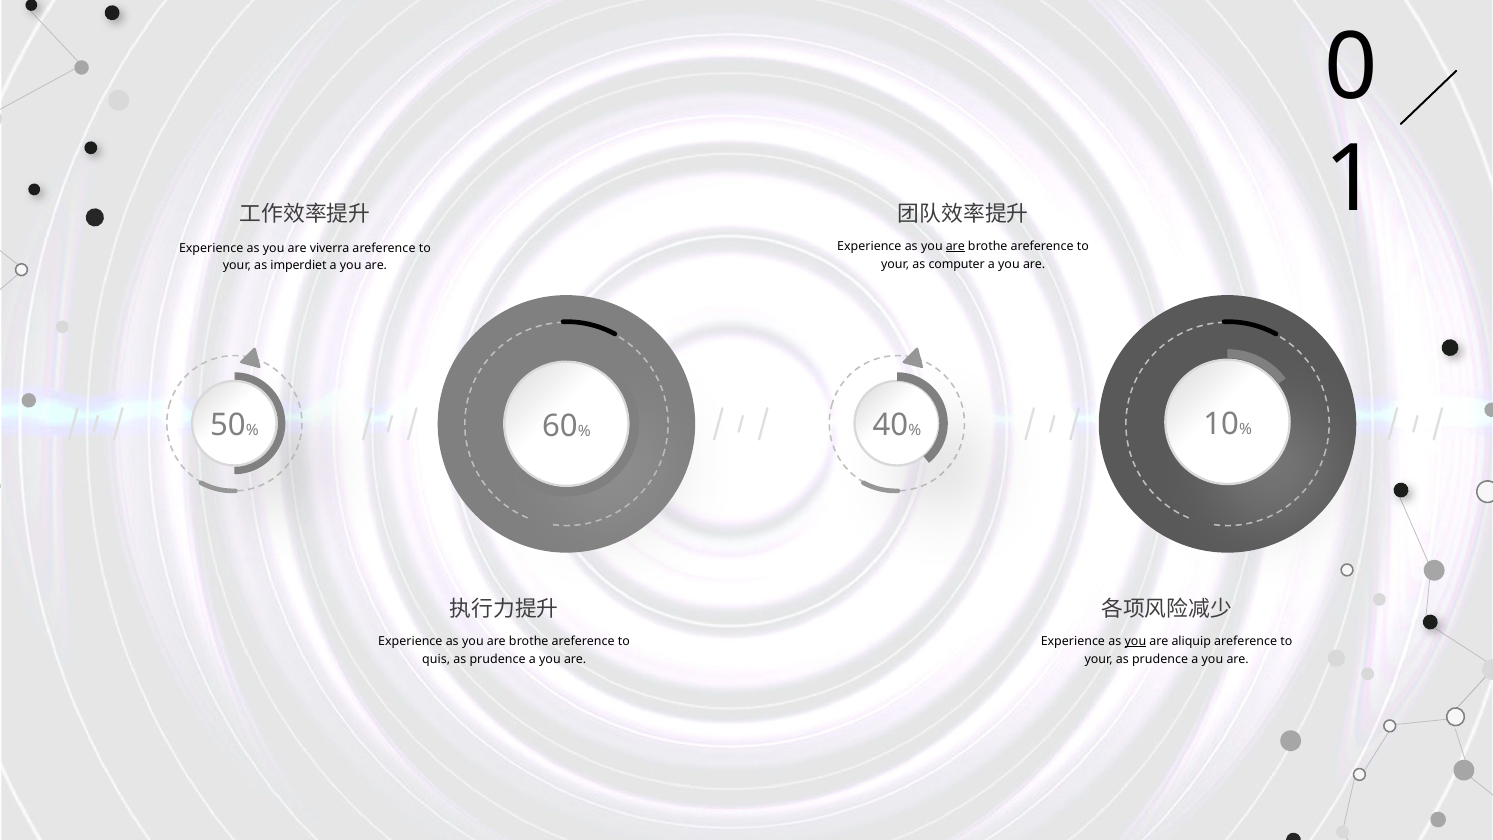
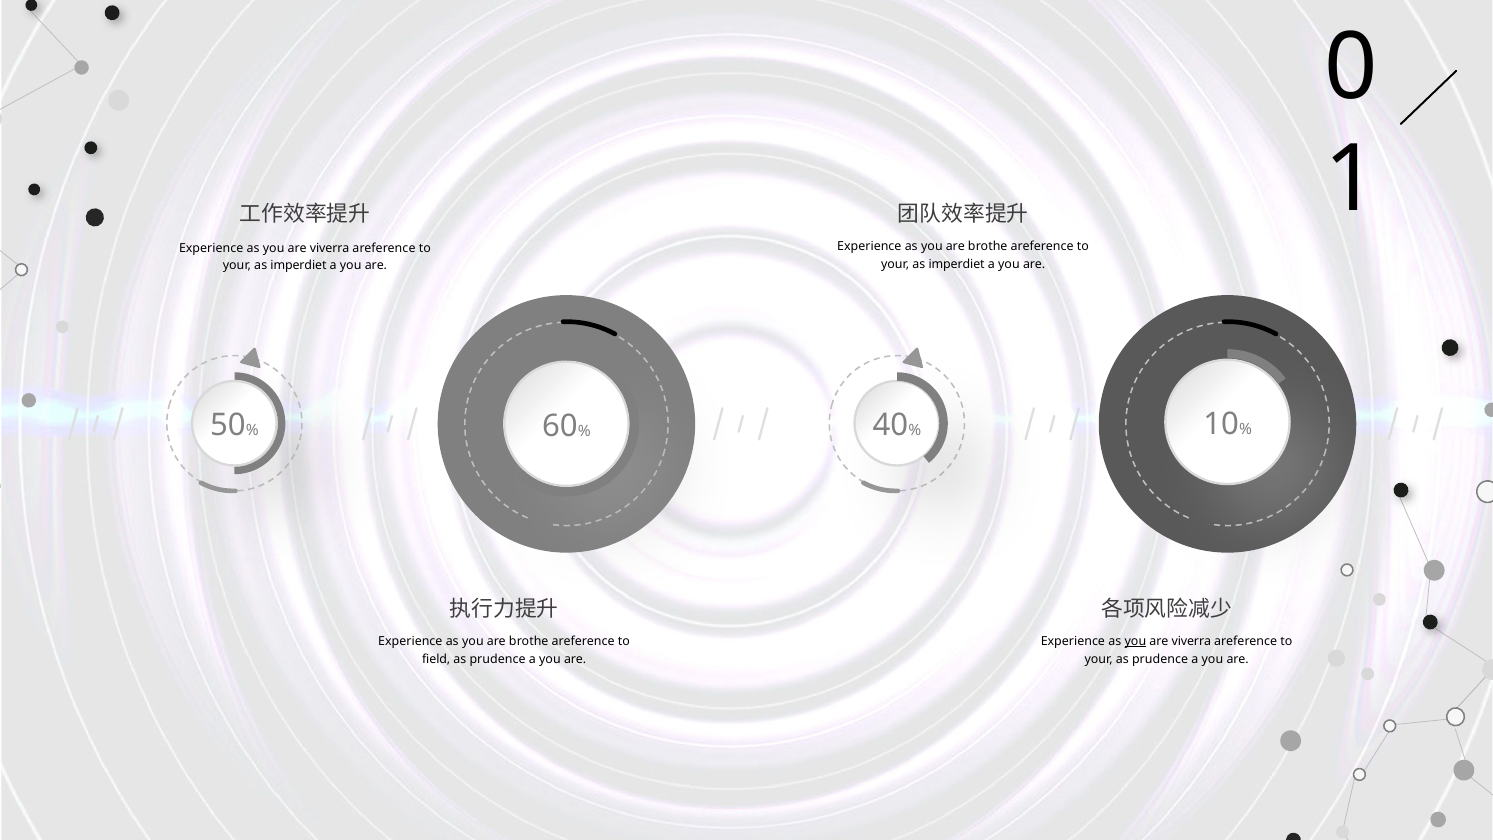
are underline: present -> none (955, 246)
computer: computer -> imperdiet (957, 264)
aliquip: aliquip -> viverra (1191, 641)
quis: quis -> field (436, 659)
